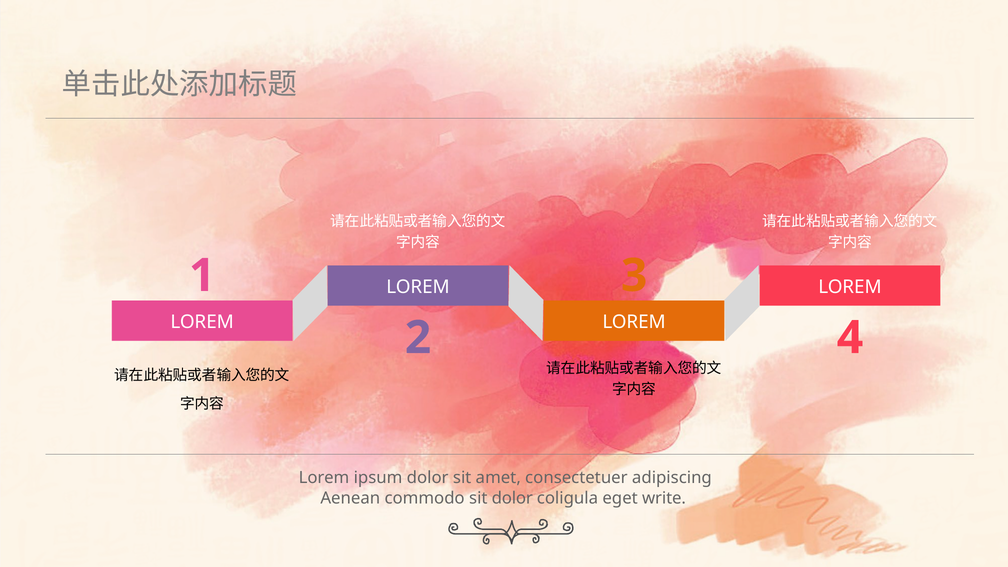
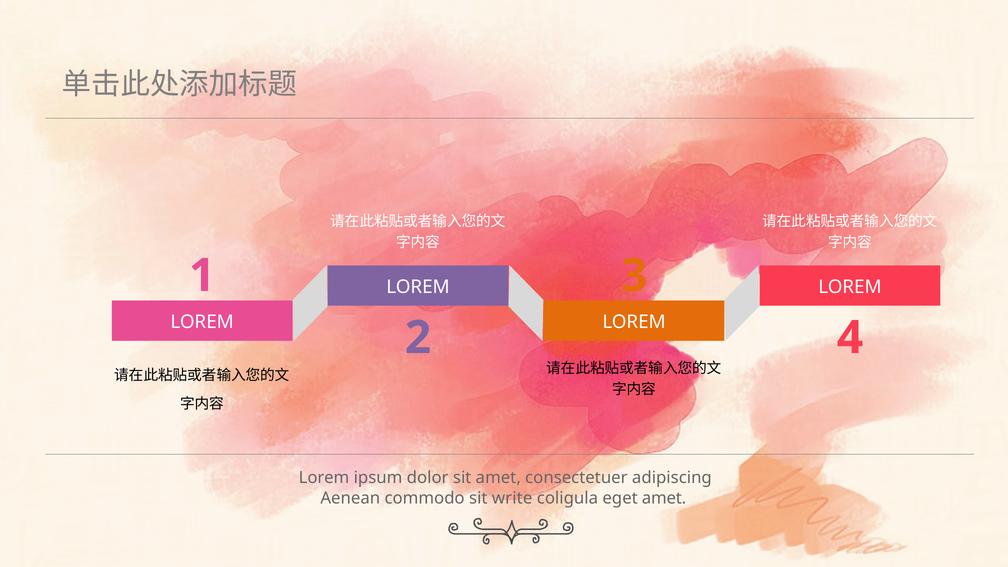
sit dolor: dolor -> write (512, 498)
eget write: write -> amet (664, 498)
